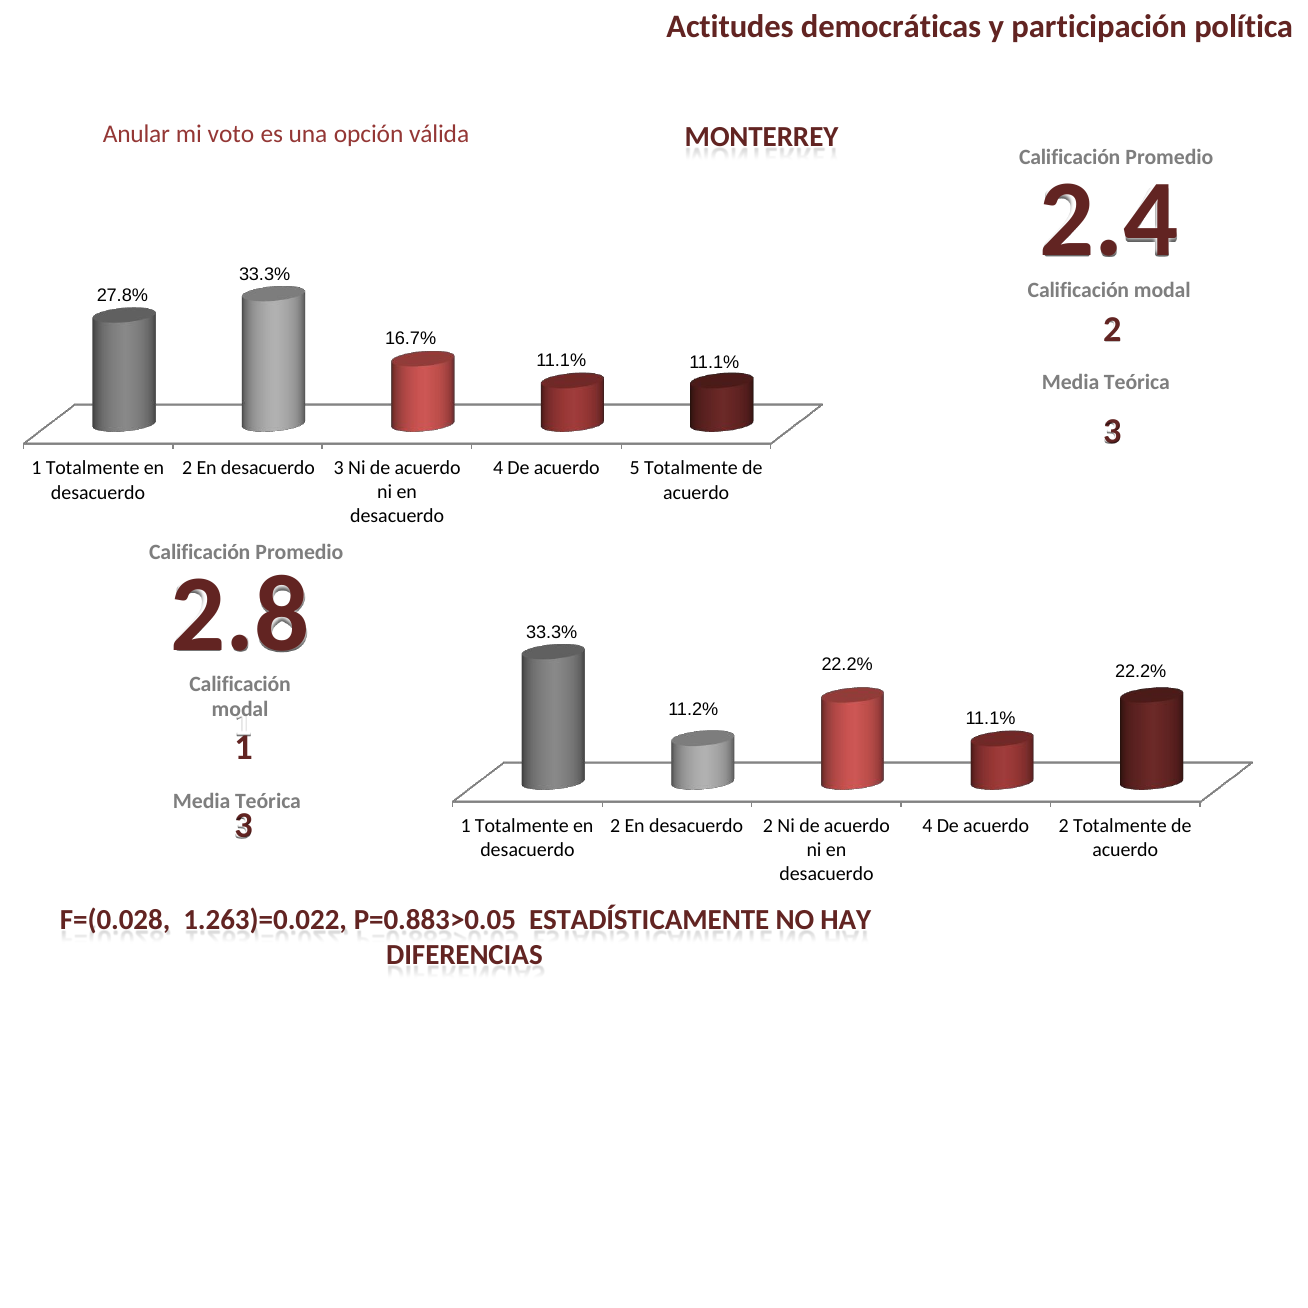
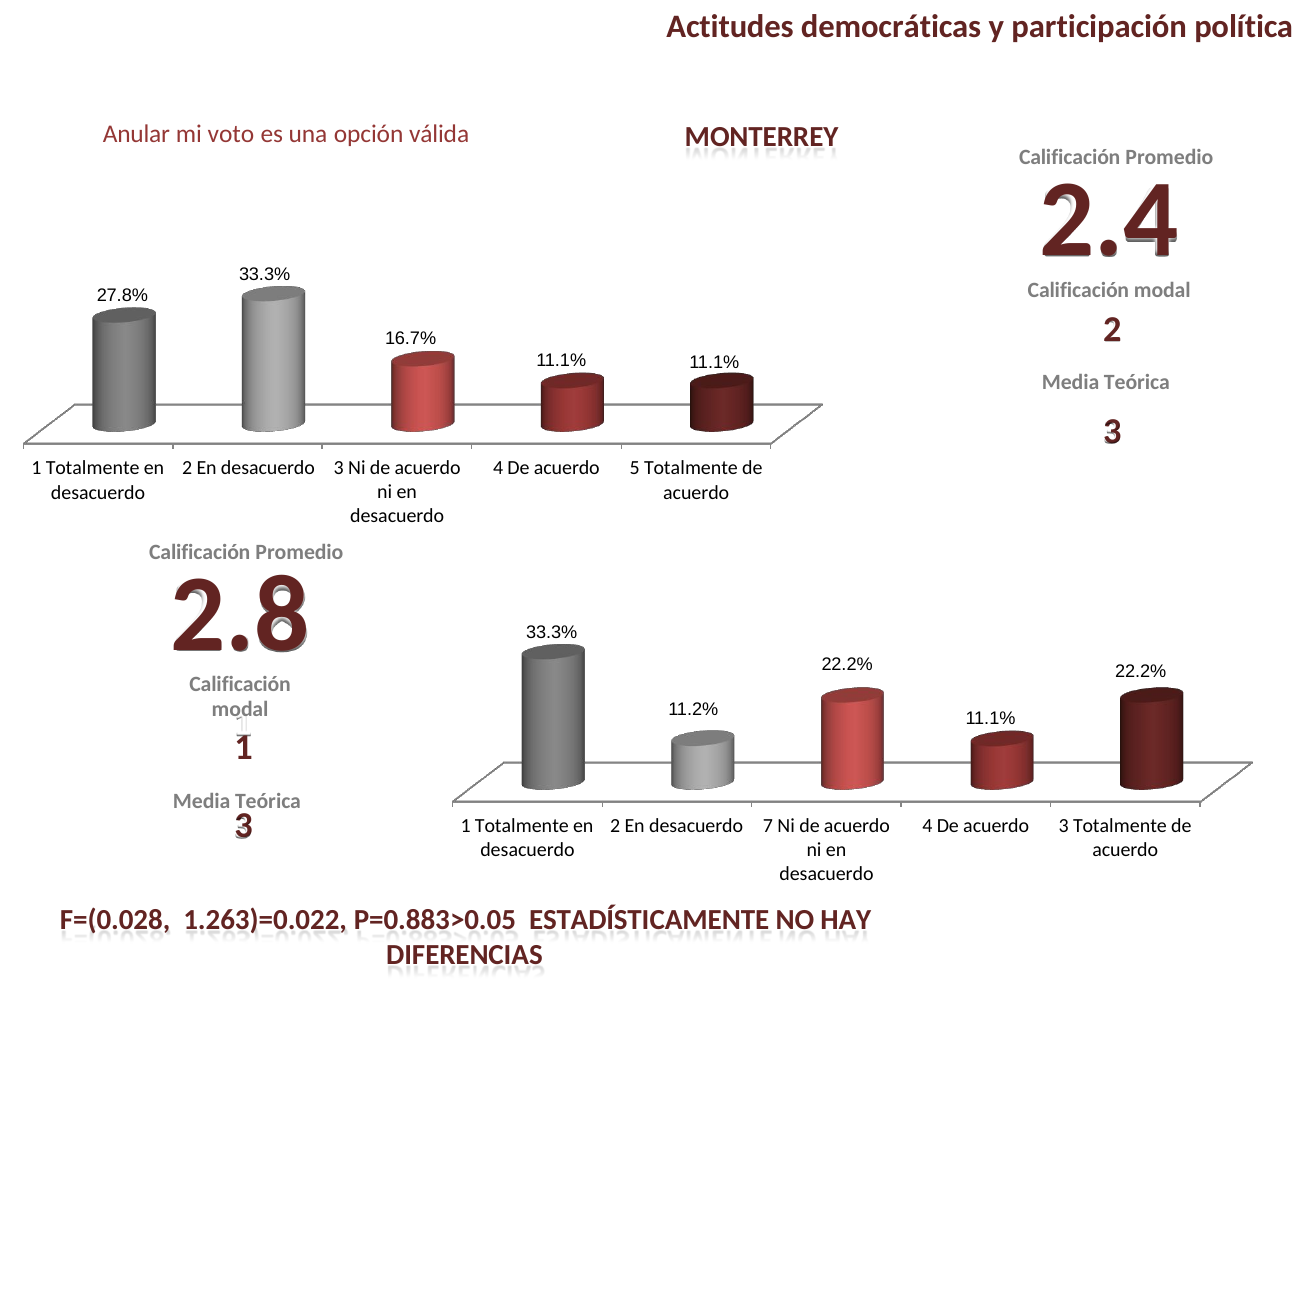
2 En desacuerdo 2: 2 -> 7 (768, 826)
acuerdo 2: 2 -> 3 (1064, 826)
